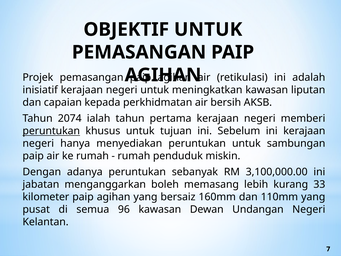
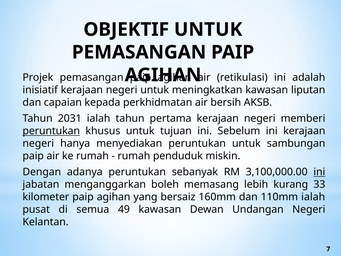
2074: 2074 -> 2031 (70, 118)
ini underline: none -> present (319, 172)
110mm yang: yang -> ialah (313, 197)
96: 96 -> 49 (124, 209)
